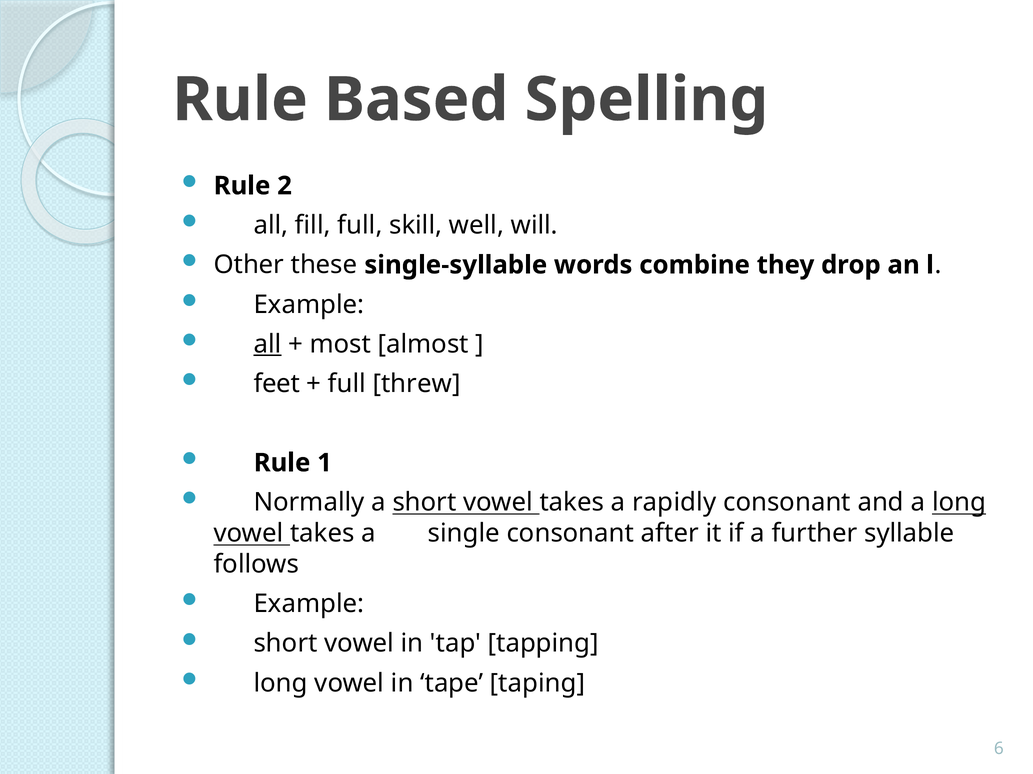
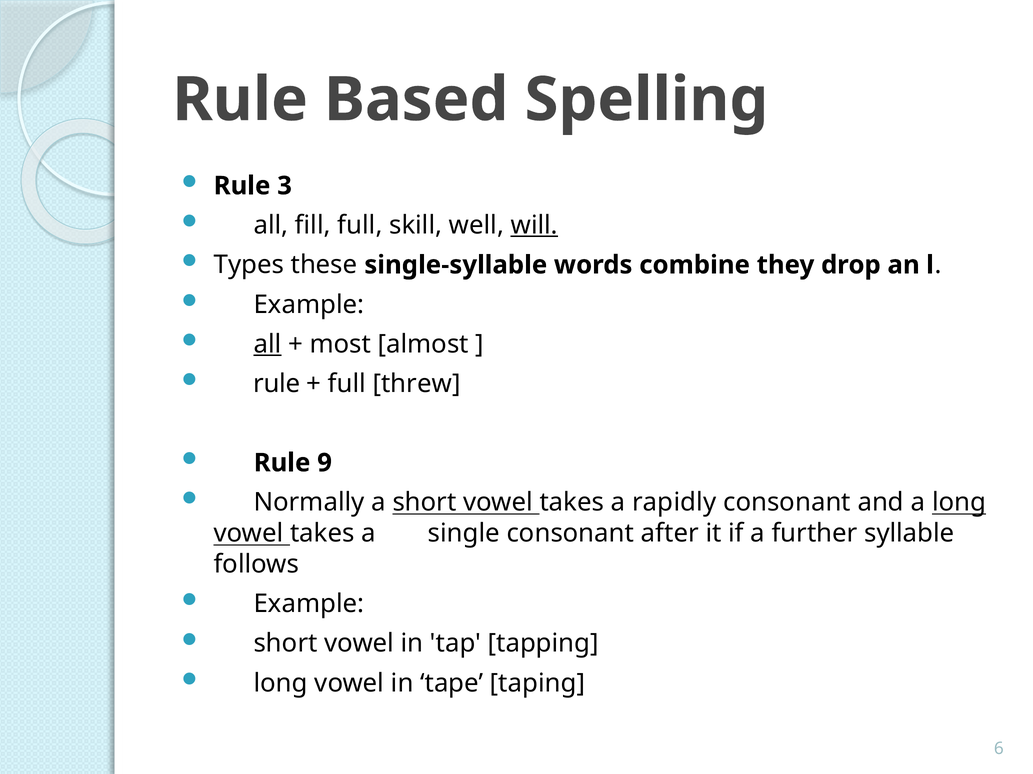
2: 2 -> 3 (285, 186)
will underline: none -> present (534, 226)
Other: Other -> Types (249, 265)
feet: feet -> rule (277, 384)
1: 1 -> 9 (325, 463)
